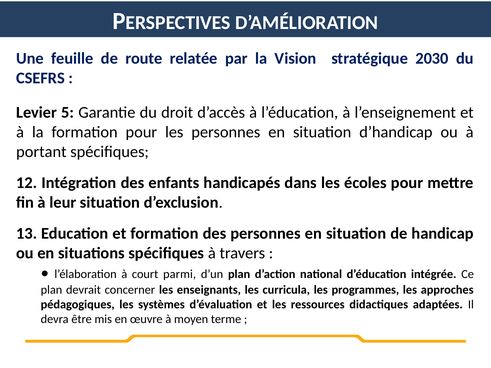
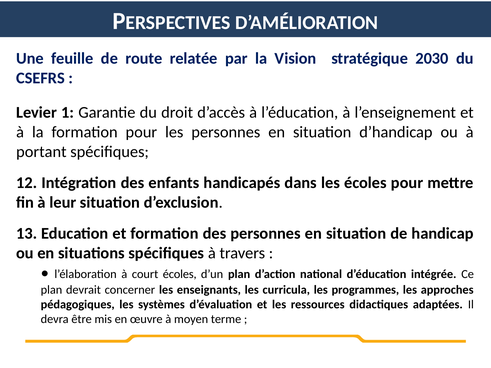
5: 5 -> 1 (68, 113)
court parmi: parmi -> écoles (180, 274)
